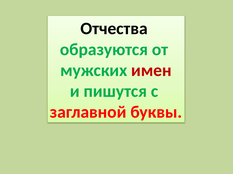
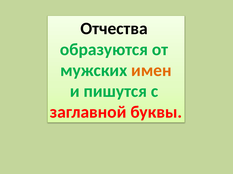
имен colour: red -> orange (151, 71)
